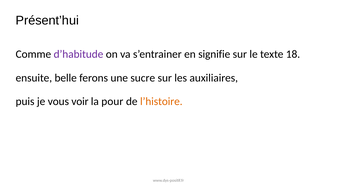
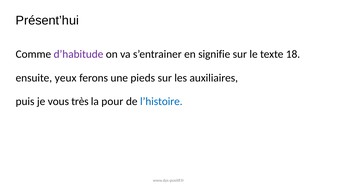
belle: belle -> yeux (66, 78)
sucre: sucre -> pieds (143, 78)
voir: voir -> très (80, 102)
l’histoire colour: orange -> blue (161, 102)
